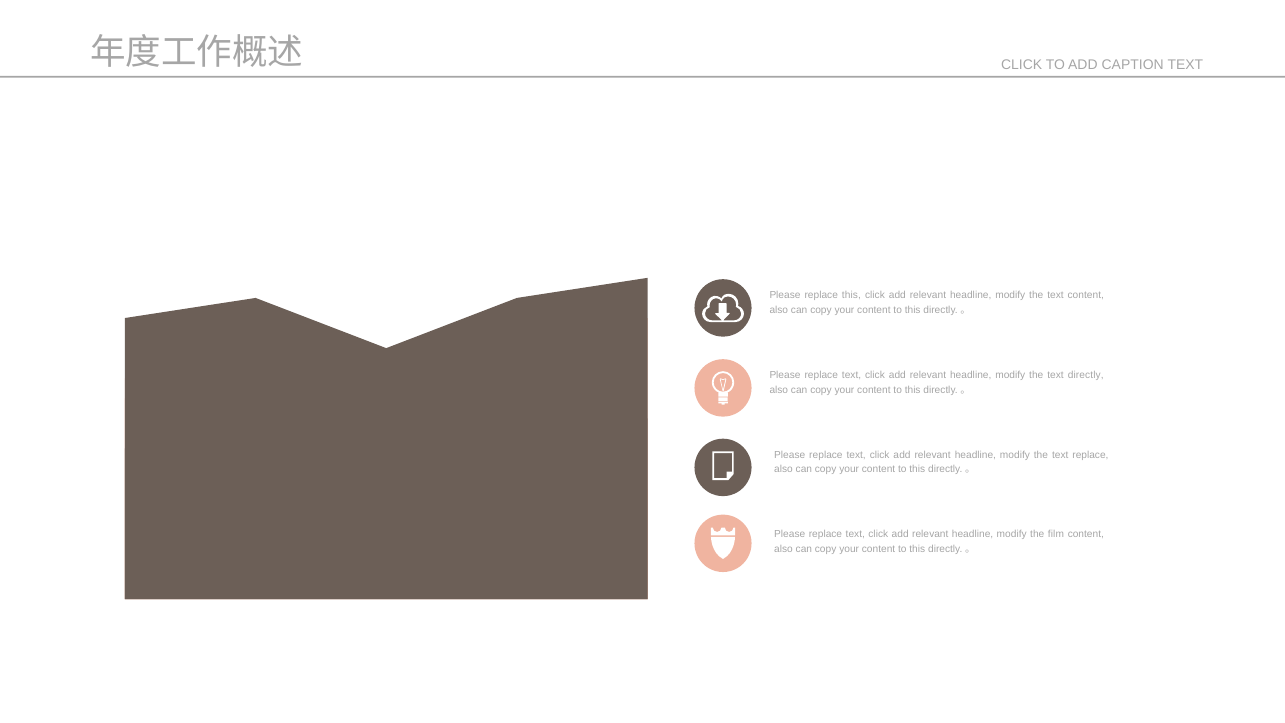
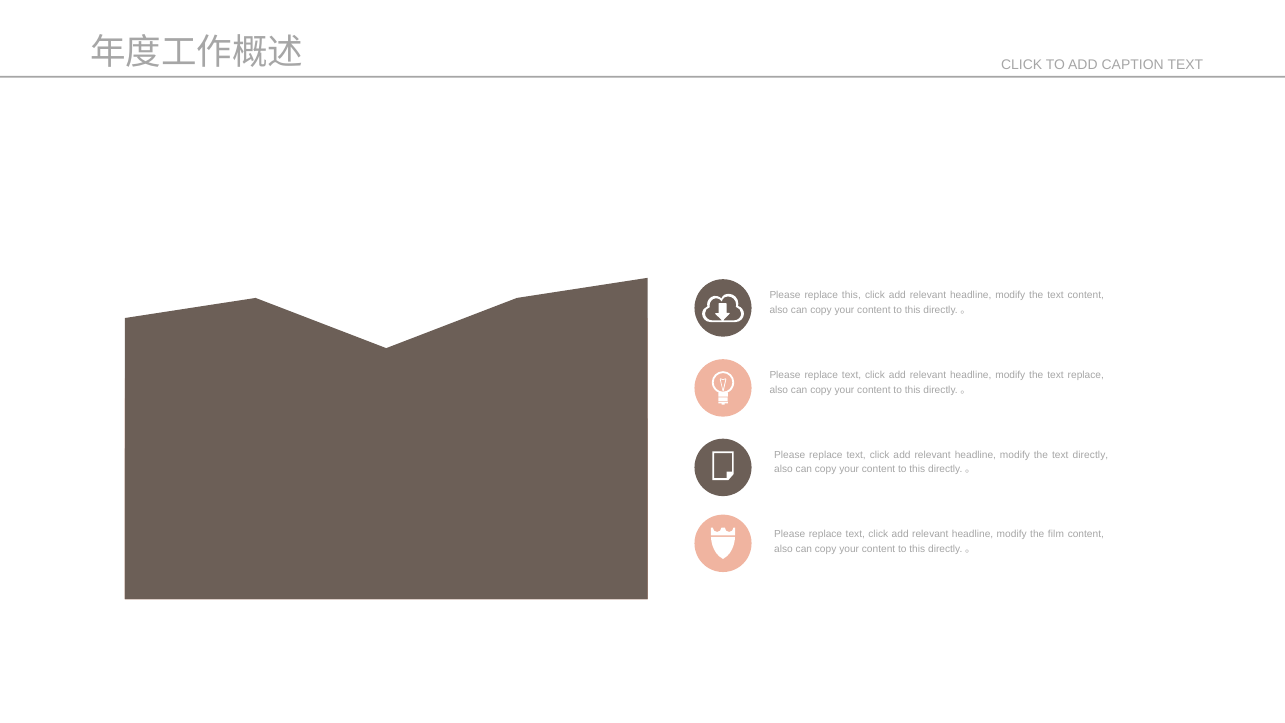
text directly: directly -> replace (1086, 375)
text replace: replace -> directly (1090, 455)
